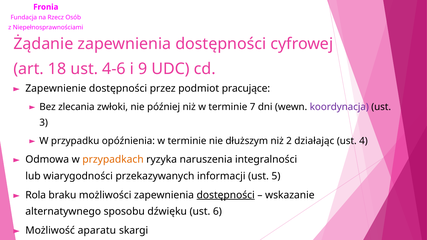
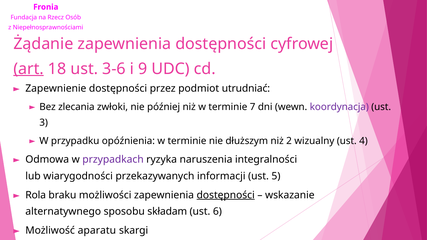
art underline: none -> present (29, 69)
4-6: 4-6 -> 3-6 (114, 69)
pracujące: pracujące -> utrudniać (246, 88)
działając: działając -> wizualny (314, 141)
przypadkach colour: orange -> purple (113, 160)
dźwięku: dźwięku -> składam (167, 212)
